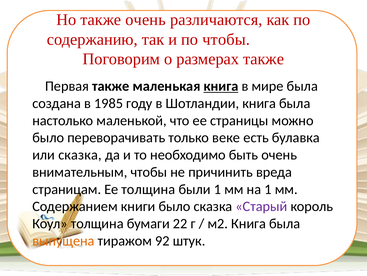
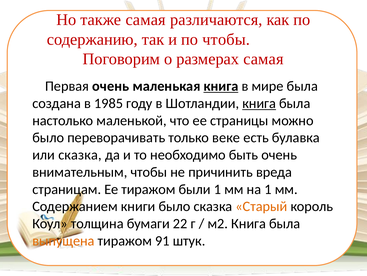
также очень: очень -> самая (146, 20)
размерах также: также -> самая (264, 59)
Первая также: также -> очень (111, 86)
книга underline: none -> present (259, 103)
Ее толщина: толщина -> тиражом (148, 189)
Старый colour: purple -> orange (261, 206)
92: 92 -> 91 (162, 240)
